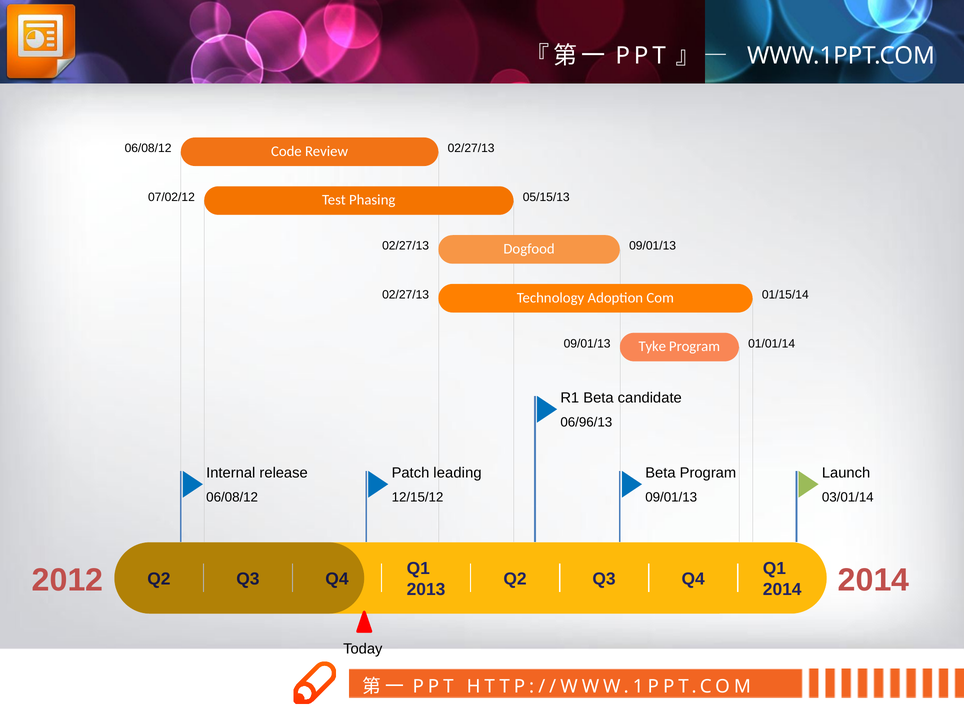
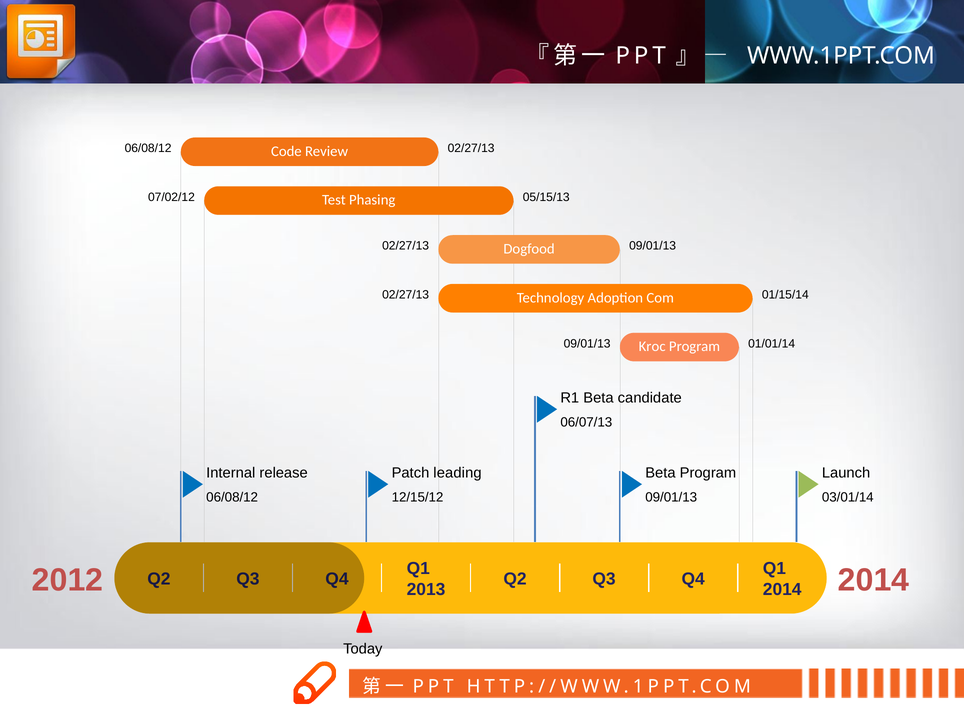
Tyke: Tyke -> Kroc (652, 347)
06/96/13: 06/96/13 -> 06/07/13 (586, 423)
